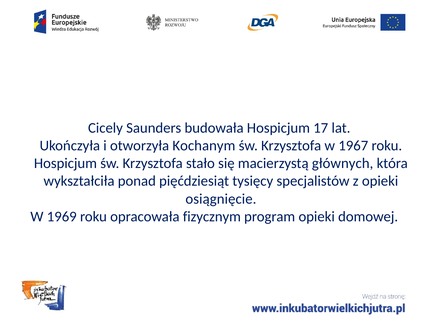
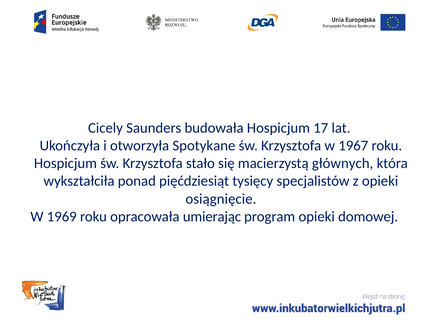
Kochanym: Kochanym -> Spotykane (204, 145)
fizycznym: fizycznym -> umierając (212, 216)
